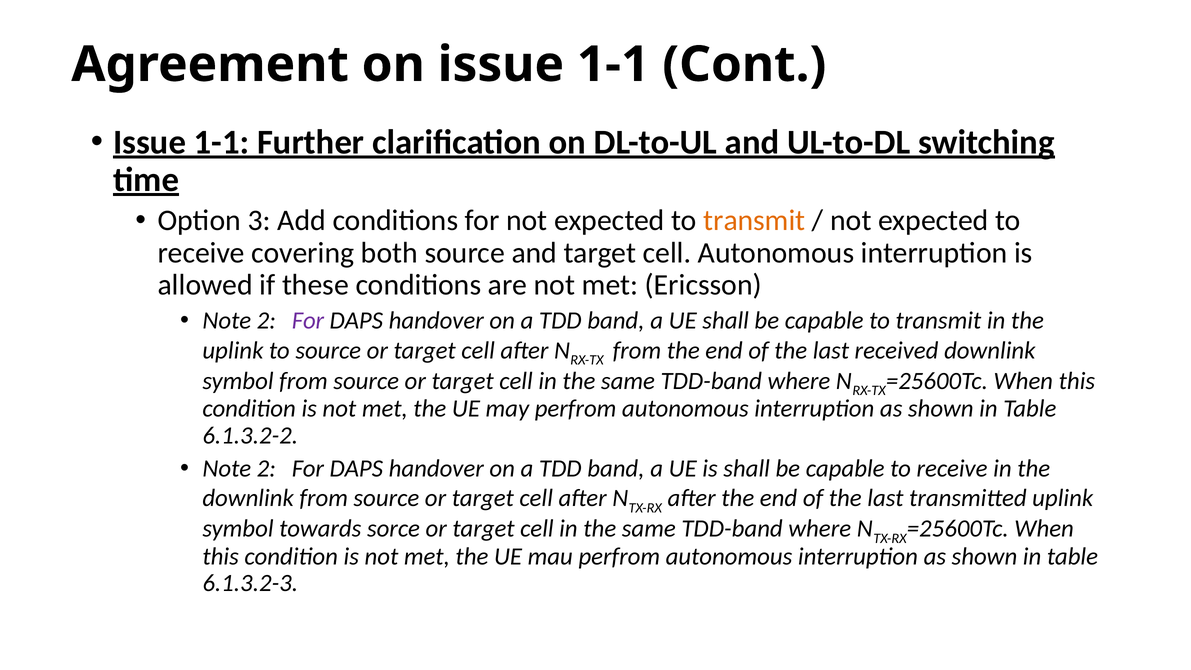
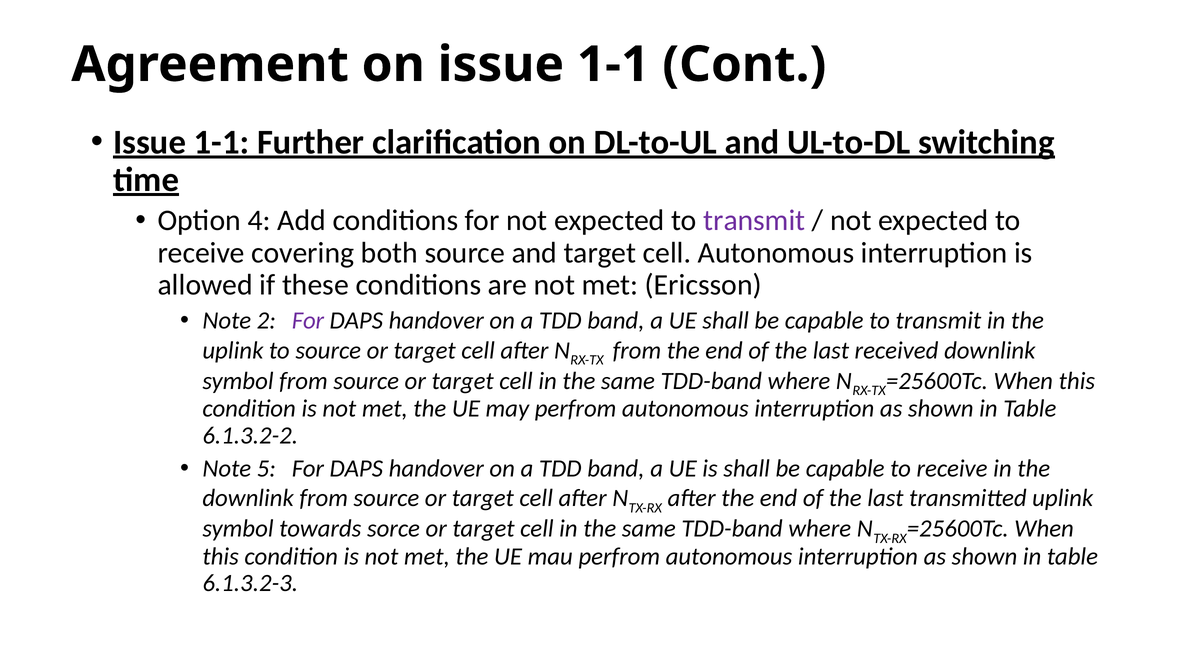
3: 3 -> 4 (259, 221)
transmit colour: orange -> purple (754, 221)
2: 2 -> 5 (266, 468)
